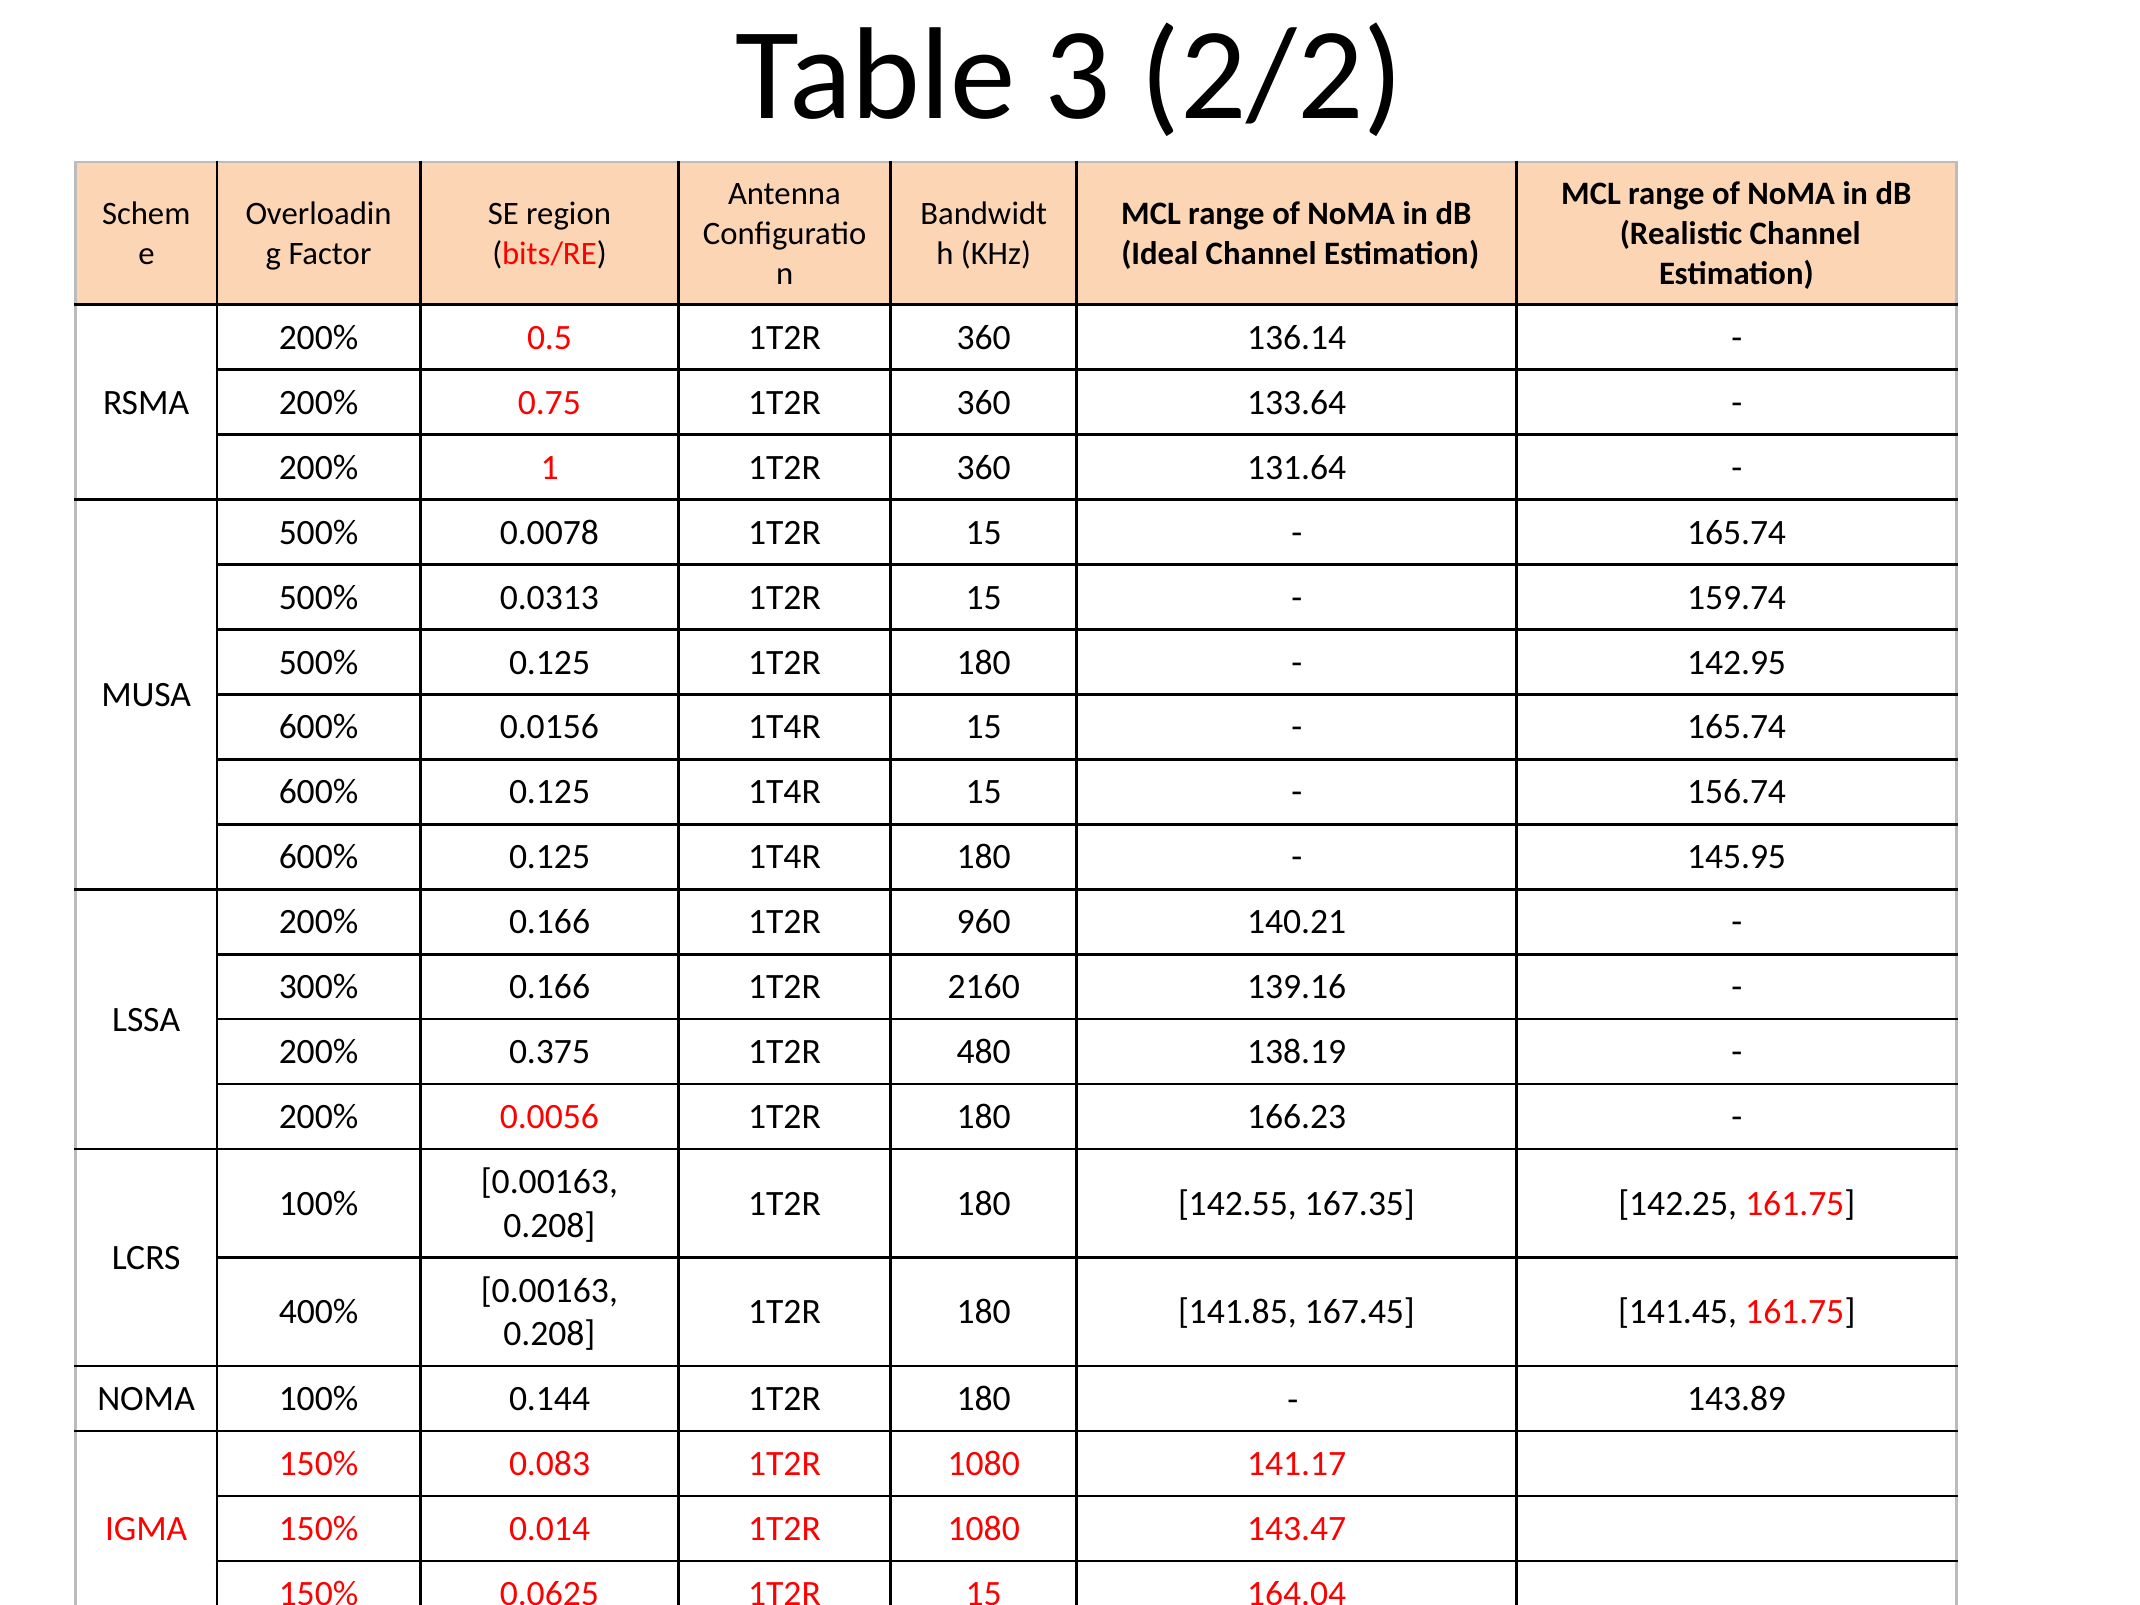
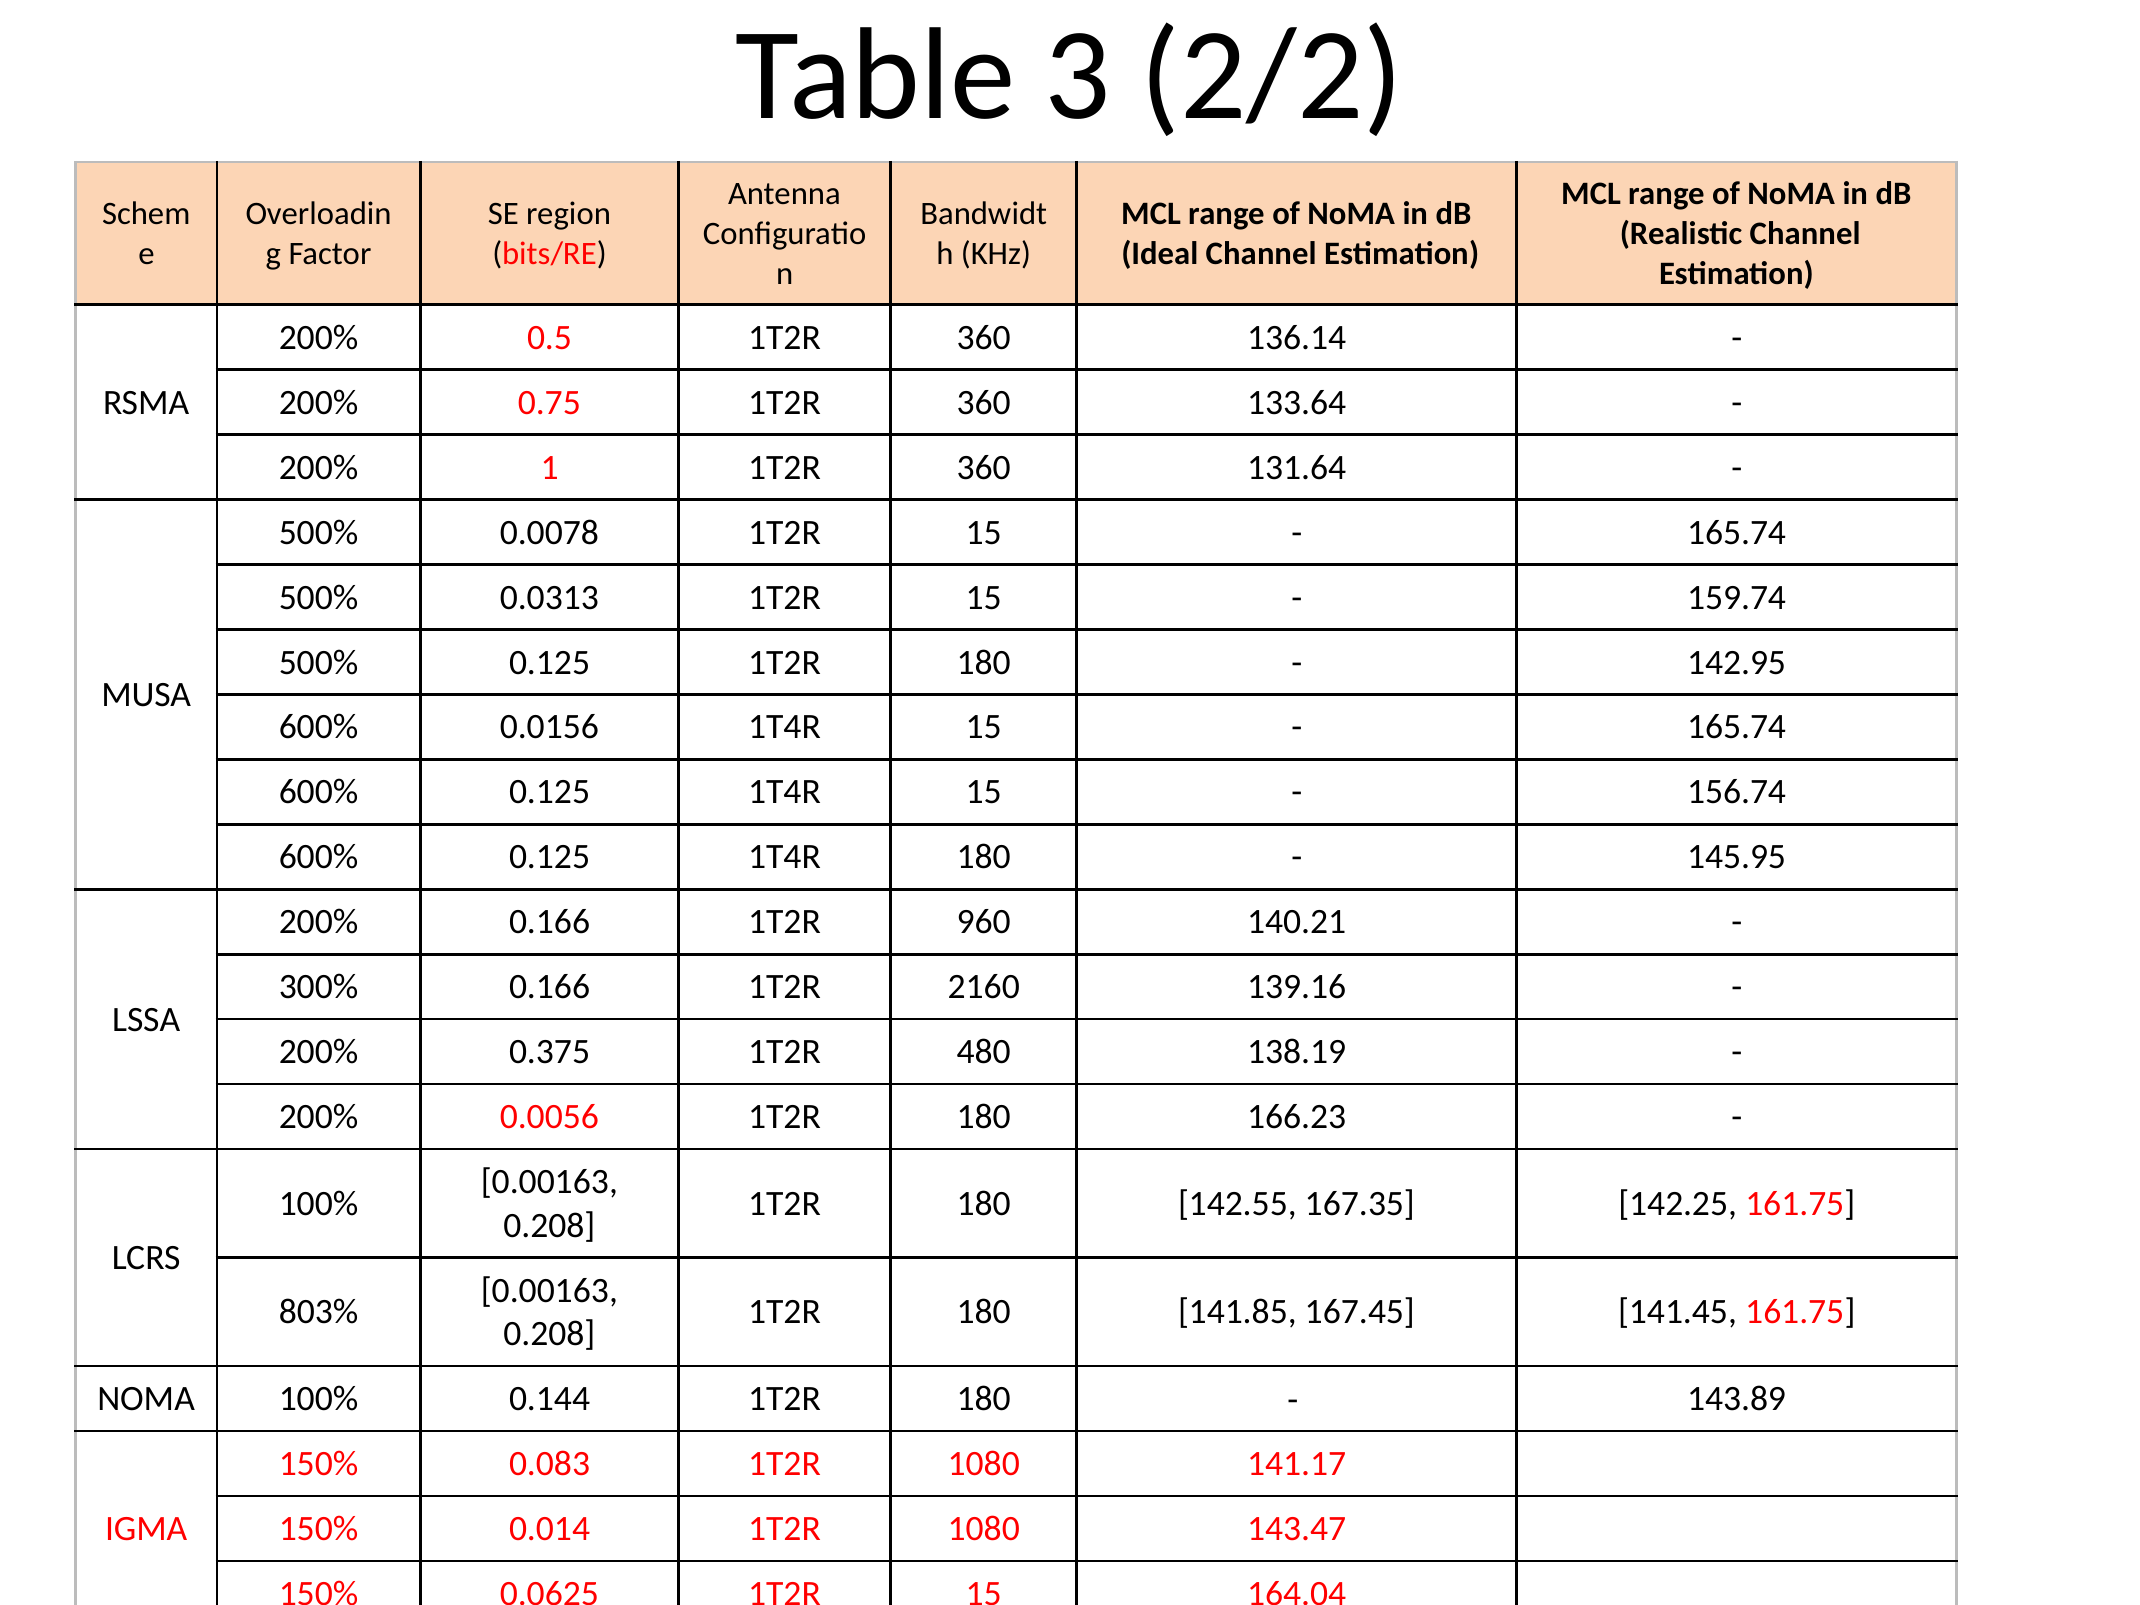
400%: 400% -> 803% (319, 1312)
